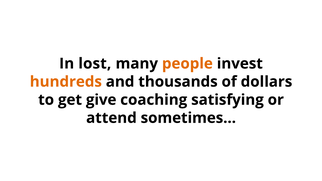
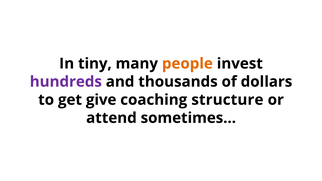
lost: lost -> tiny (95, 64)
hundreds colour: orange -> purple (66, 82)
satisfying: satisfying -> structure (227, 100)
